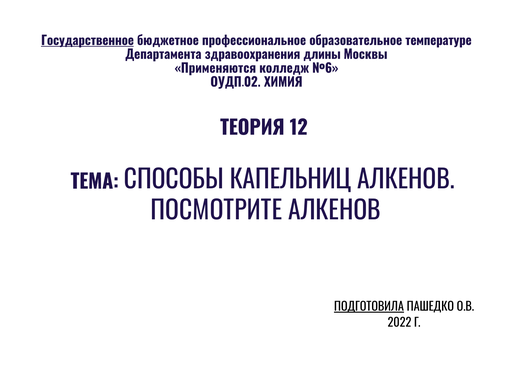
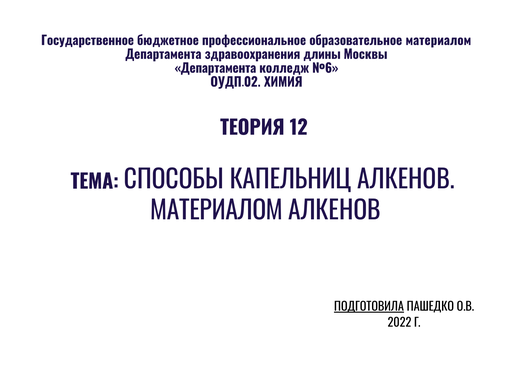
Государственное underline: present -> none (87, 41)
образовательное температуре: температуре -> материалом (438, 41)
Применяются: Применяются -> Департамента (215, 68)
ПОСМОТРИТЕ: ПОСМОТРИТЕ -> МАТЕРИАЛОМ (217, 211)
